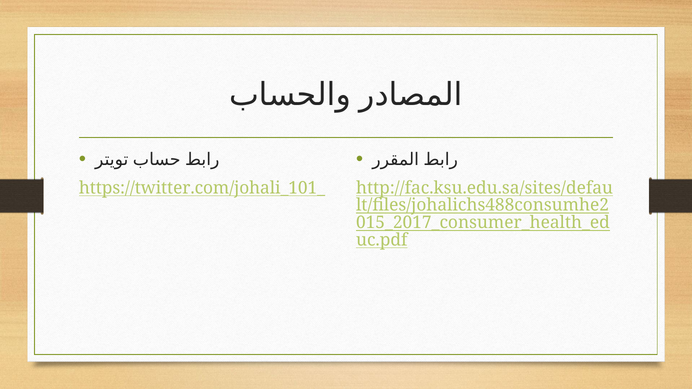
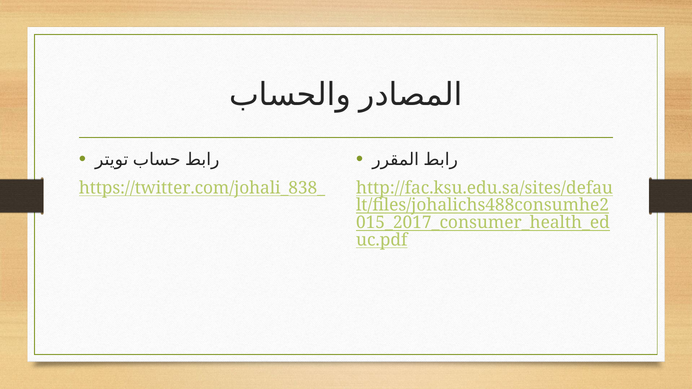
https://twitter.com/johali_101_: https://twitter.com/johali_101_ -> https://twitter.com/johali_838_ (202, 188)
